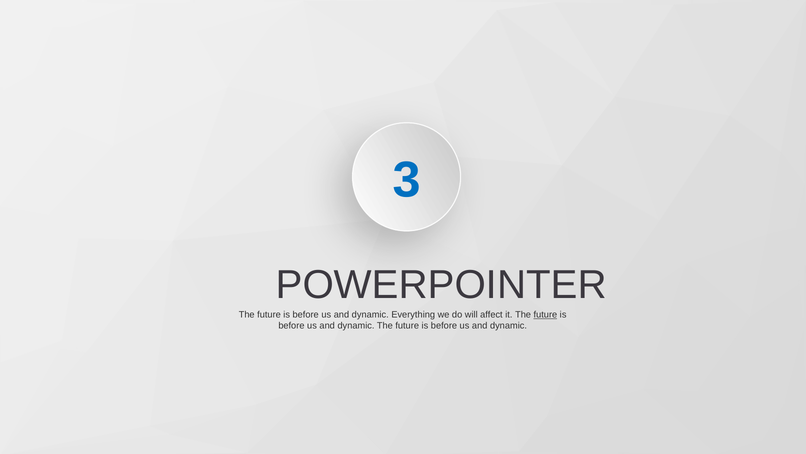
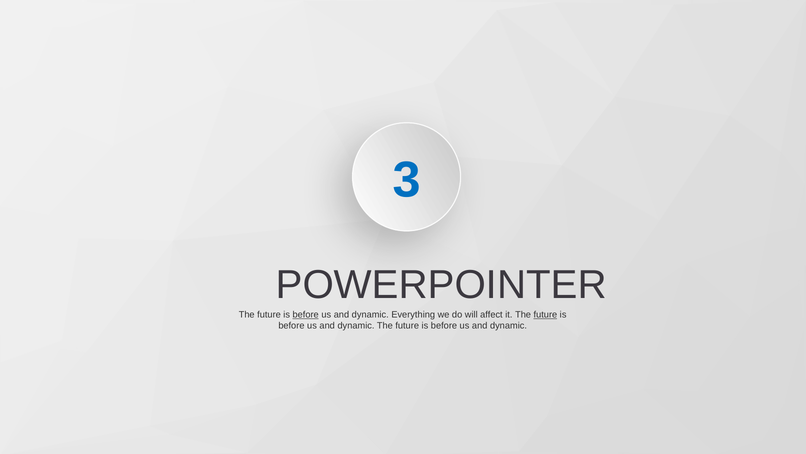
before underline: none -> present (306, 314)
